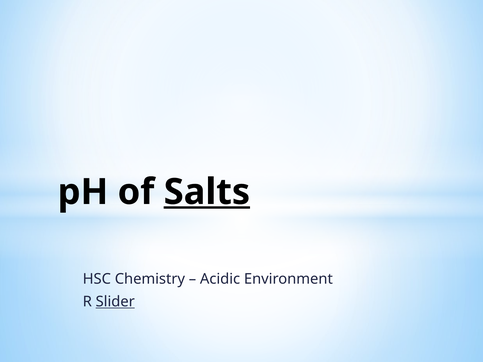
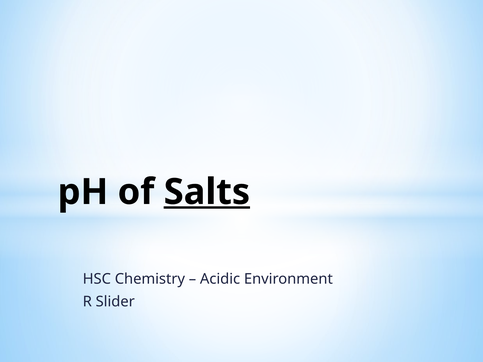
Slider underline: present -> none (115, 302)
